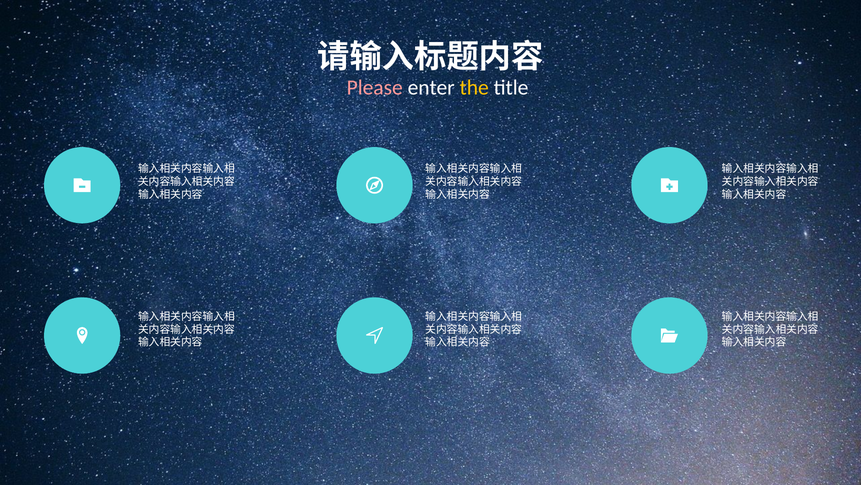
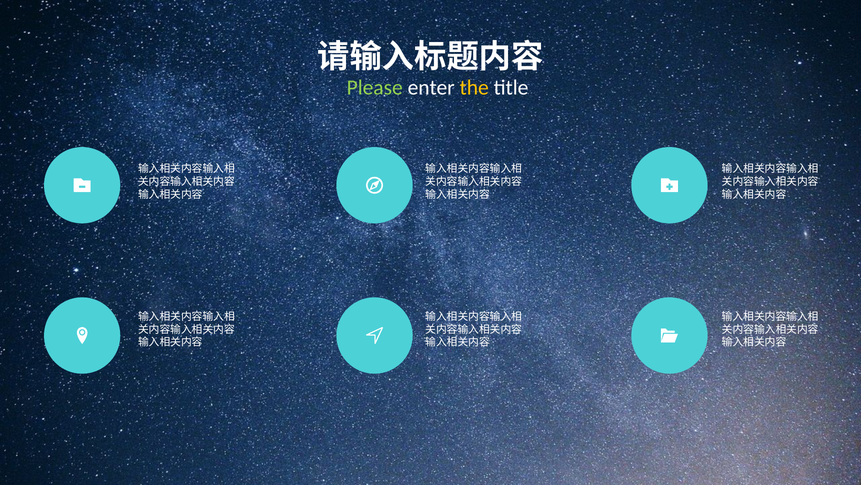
Please colour: pink -> light green (375, 87)
